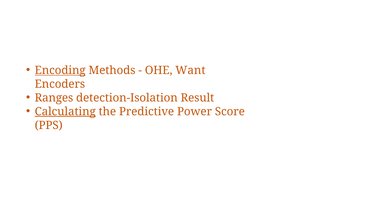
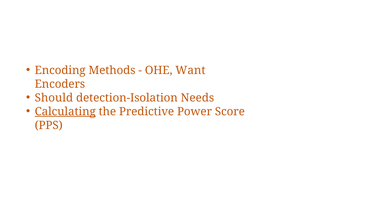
Encoding underline: present -> none (60, 70)
Ranges: Ranges -> Should (54, 98)
Result: Result -> Needs (197, 98)
